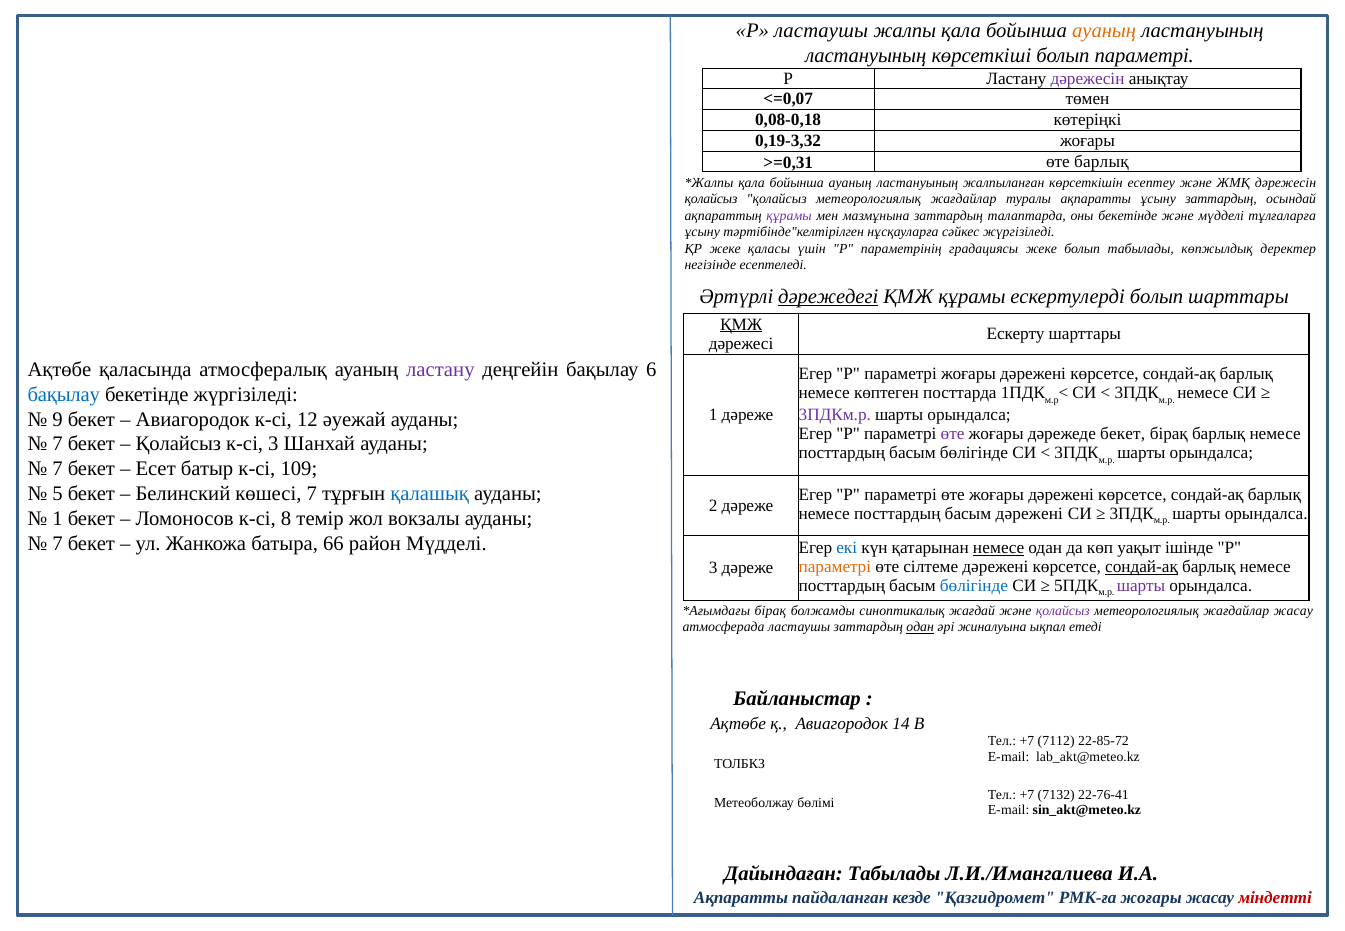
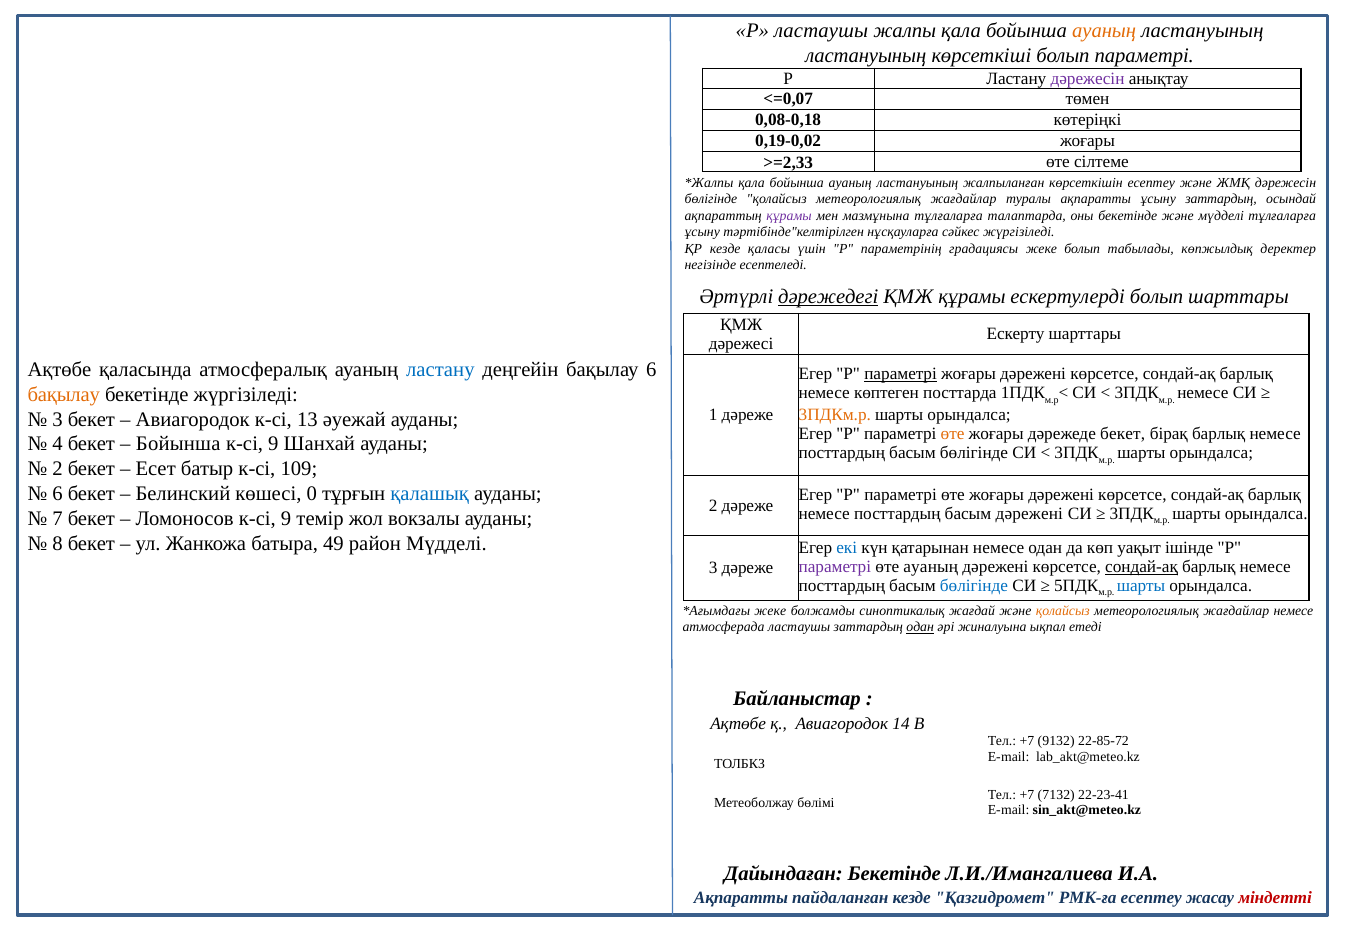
0,19-3,32: 0,19-3,32 -> 0,19-0,02 (788, 141)
>=0,31: >=0,31 -> >=2,33 (788, 162)
өте барлық: барлық -> сілтеме (1101, 162)
қолайсыз: қолайсыз -> бөлігінде (711, 199)
мазмұнына заттардың: заттардың -> тұлғаларға (948, 216)
ҚР жеке: жеке -> кезде (725, 249)
ҚМЖ underline: present -> none (741, 325)
ластану colour: purple -> blue (440, 370)
параметрі underline: none -> present (901, 374)
бақылау colour: blue -> orange (64, 394)
3ПДКм.р colour: purple -> orange (835, 415)
9: 9 -> 3 (58, 419)
12: 12 -> 13 (307, 419)
өте colour: purple -> orange (953, 434)
7: 7 -> 4 (58, 444)
Қолайсыз: Қолайсыз -> Бойынша (178, 444)
3: 3 -> 9 (273, 444)
7: 7 -> 2 (58, 469)
5: 5 -> 6 (58, 494)
көшесі 7: 7 -> 0 (312, 494)
1: 1 -> 7 (58, 519)
Ломоносов к-сі 8: 8 -> 9 (286, 519)
7: 7 -> 8 (58, 543)
66: 66 -> 49 (333, 543)
немесе underline: present -> none (999, 548)
параметрі colour: orange -> purple (835, 567)
өте сілтеме: сілтеме -> ауаның (931, 567)
шарты colour: purple -> blue (1141, 586)
бірақ: бірақ -> жеке (770, 611)
қолайсыз colour: purple -> orange (1063, 611)
жағдайлар жасау: жасау -> немесе (1293, 611)
7112: 7112 -> 9132 (1056, 741)
22-76-41: 22-76-41 -> 22-23-41 (1104, 795)
Дайындаған Табылады: Табылады -> Бекетінде (894, 873)
РМК-ға жоғары: жоғары -> есептеу (1151, 898)
